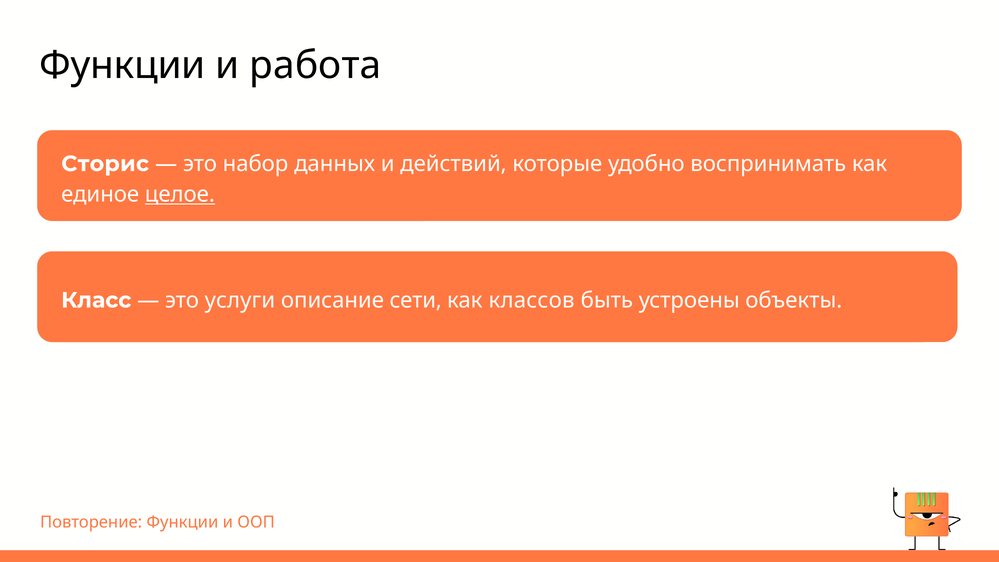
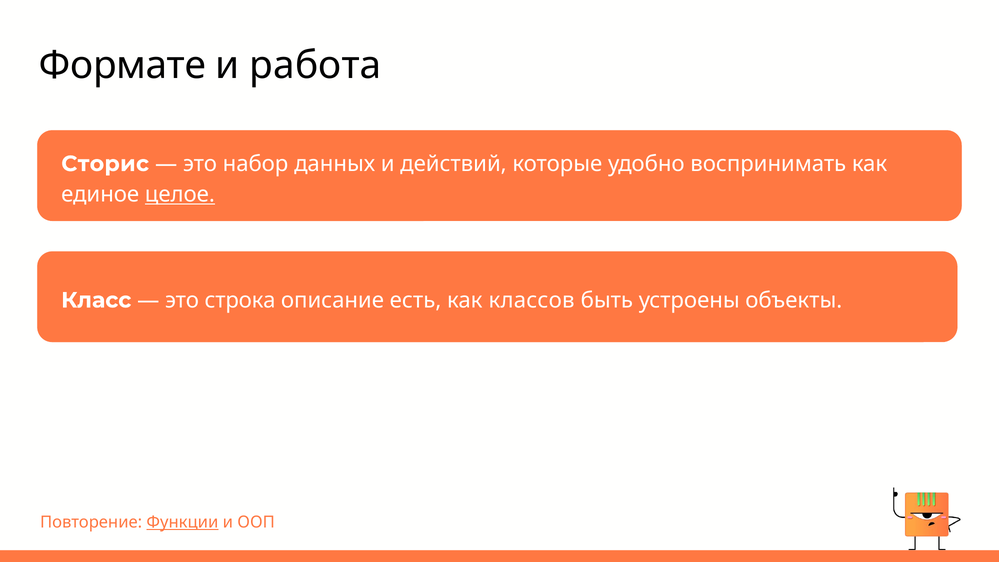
Функции: Функции -> Формате (123, 65)
услуги: услуги -> строка (240, 300)
сети: сети -> есть (416, 300)
Функции underline: none -> present (182, 522)
